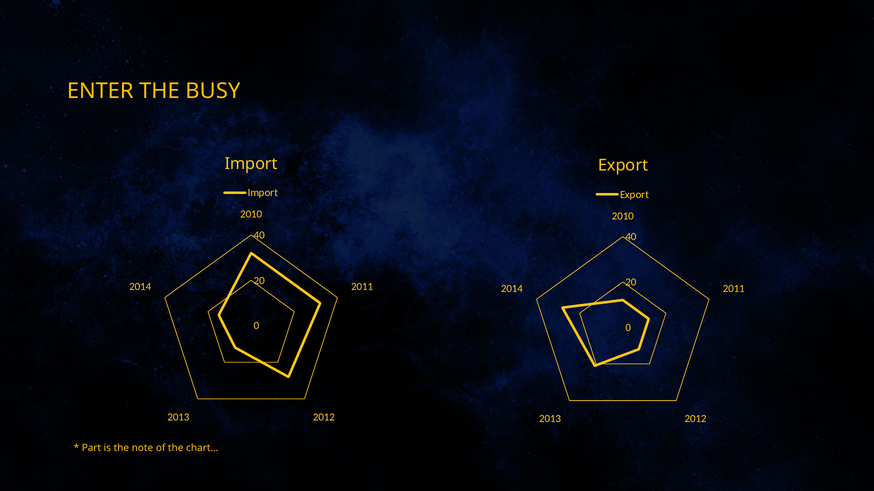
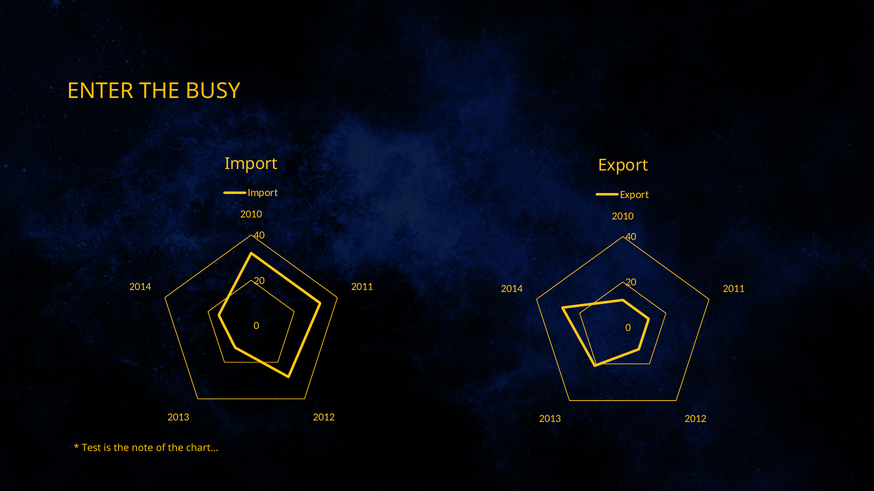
Part: Part -> Test (91, 449)
